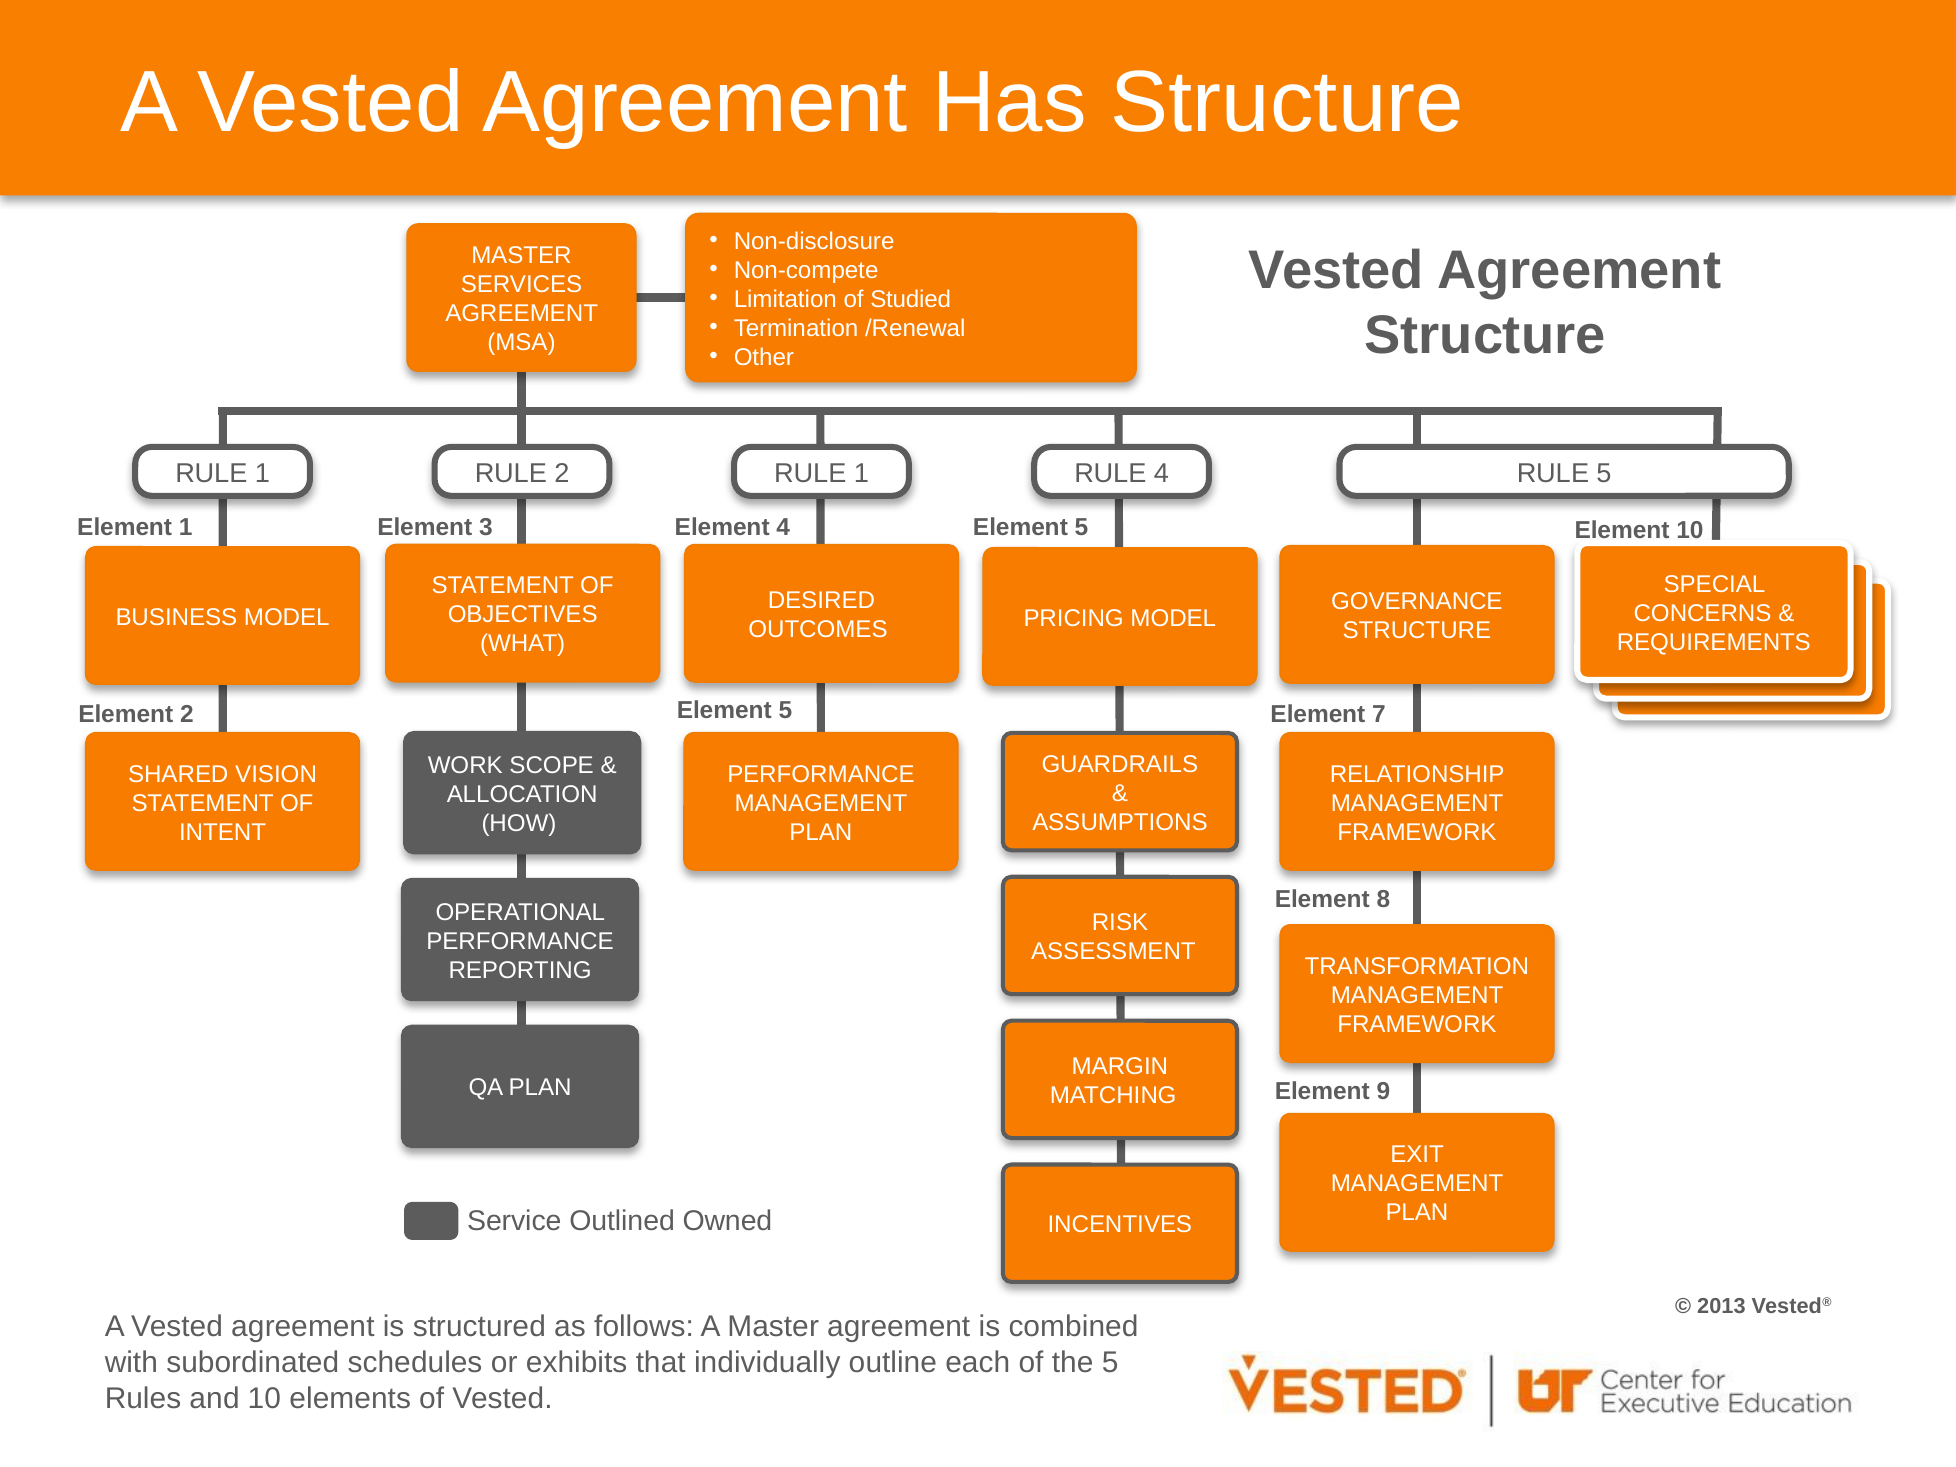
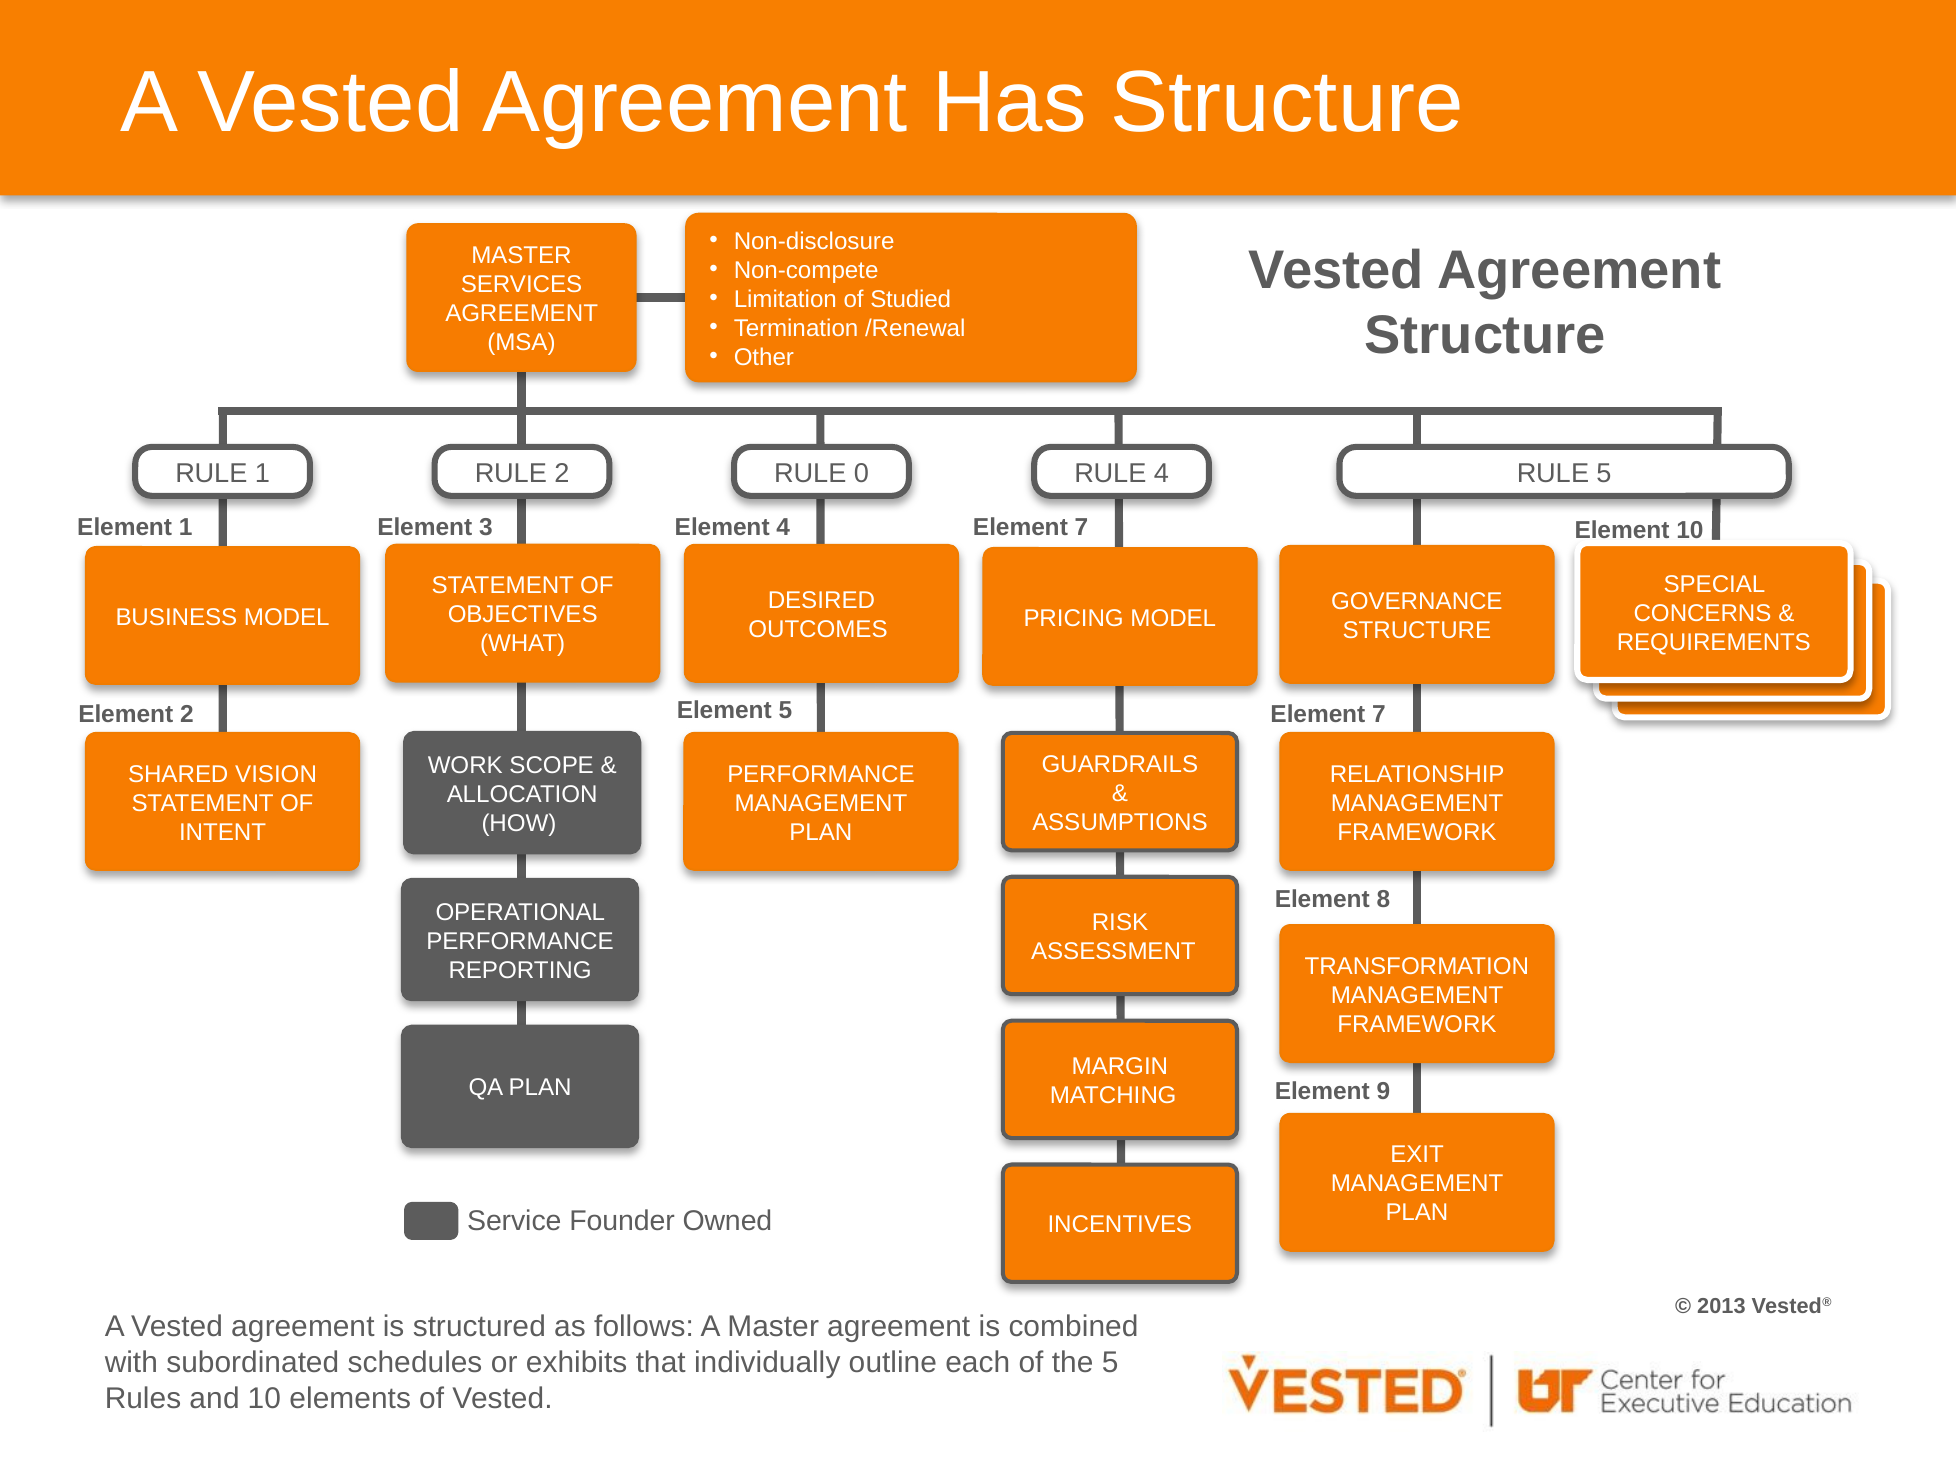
2 RULE 1: 1 -> 0 (861, 473)
5: 5 -> 7 (1082, 528)
Outlined: Outlined -> Founder (622, 1221)
